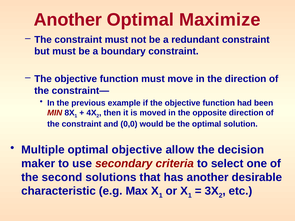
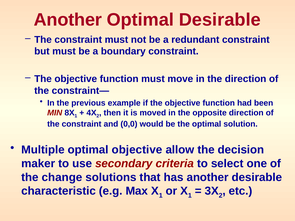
Optimal Maximize: Maximize -> Desirable (220, 20)
second: second -> change (62, 177)
